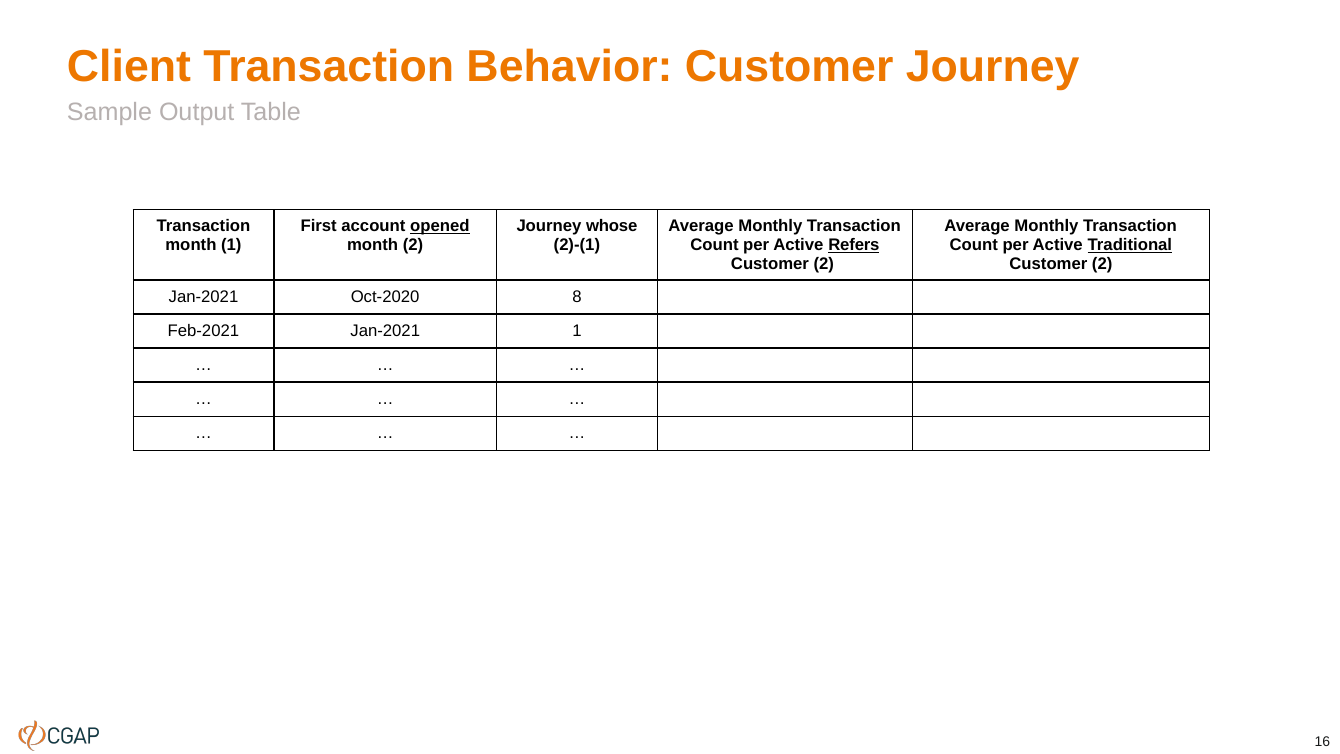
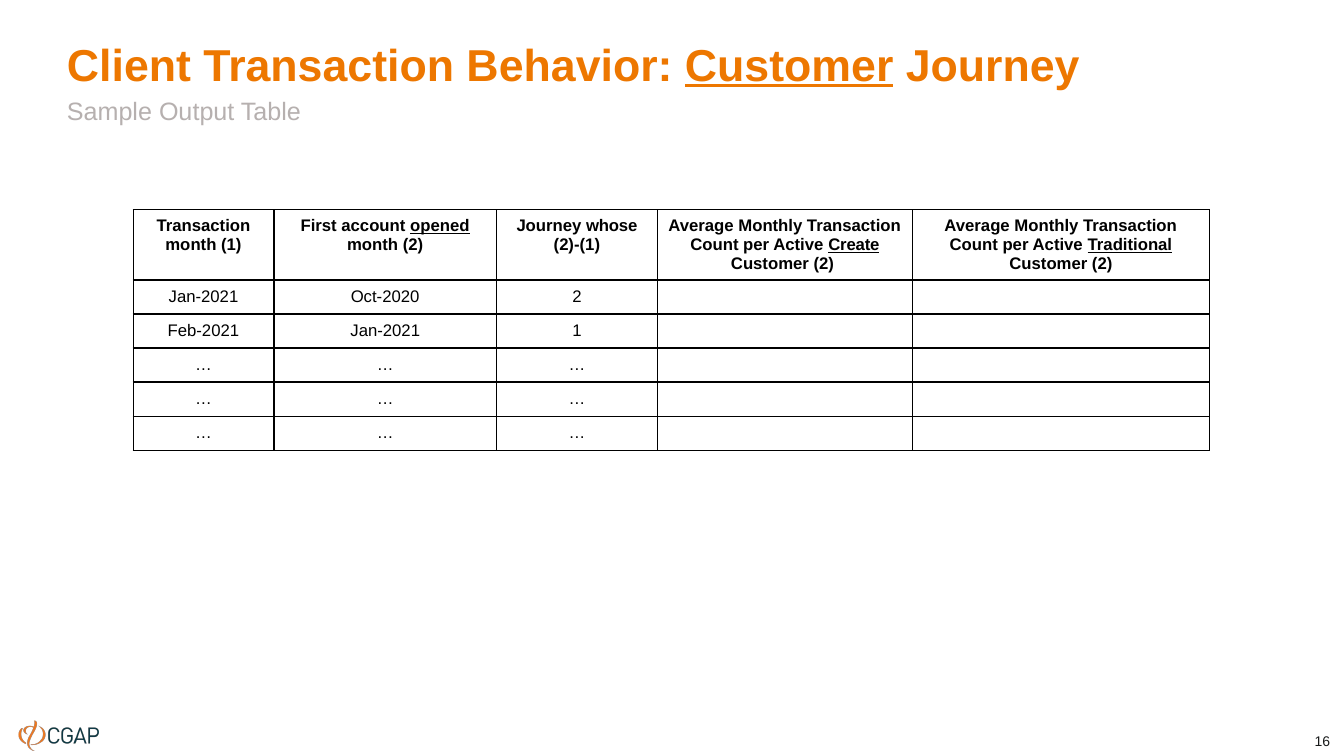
Customer underline: none -> present (789, 66)
Refers: Refers -> Create (854, 245)
Oct-2020 8: 8 -> 2 (577, 297)
